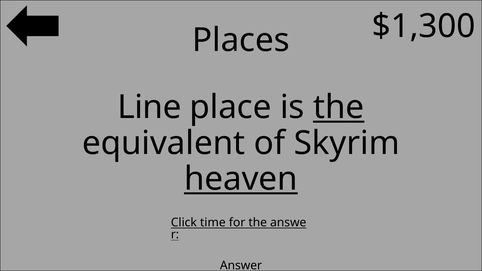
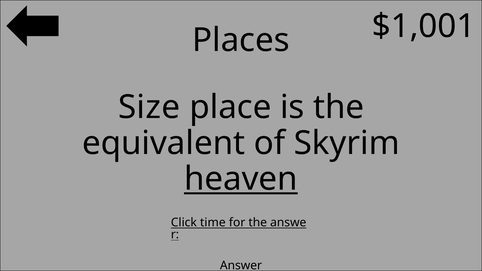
$1,300: $1,300 -> $1,001 (424, 26)
Line: Line -> Size (149, 107)
the underline: present -> none (339, 107)
